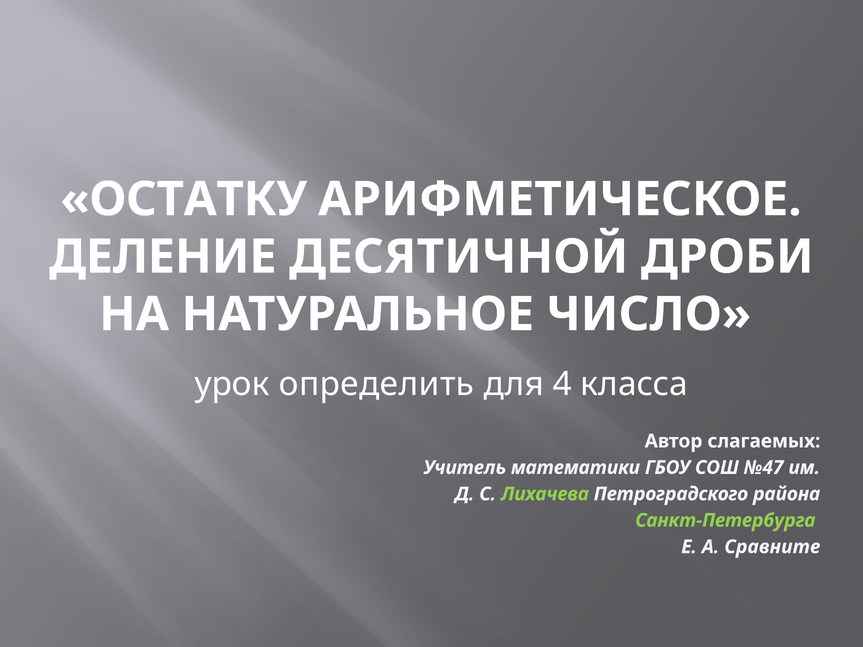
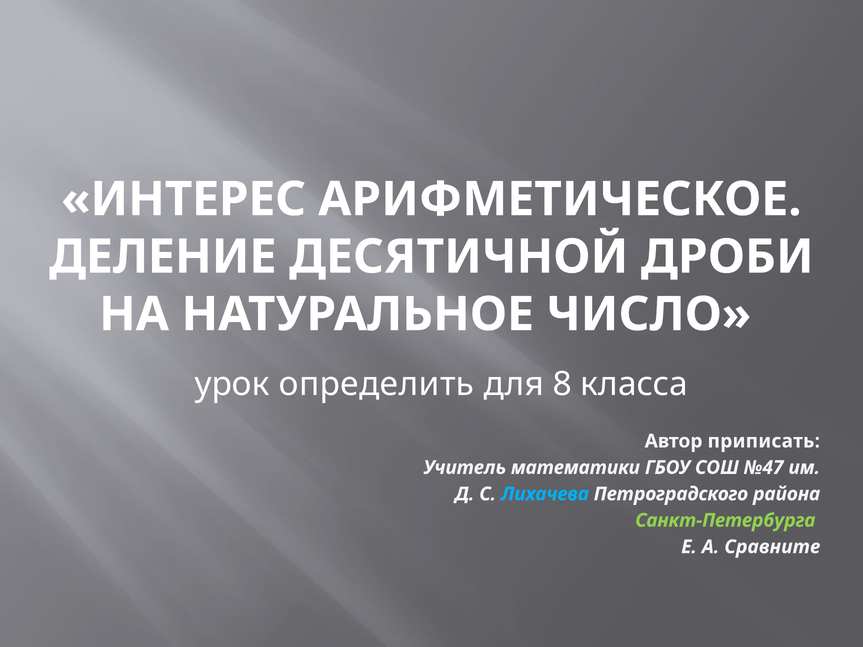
ОСТАТКУ: ОСТАТКУ -> ИНТЕРЕС (184, 199)
4: 4 -> 8 (562, 384)
слагаемых: слагаемых -> приписать (764, 441)
Лихачева colour: light green -> light blue (545, 494)
